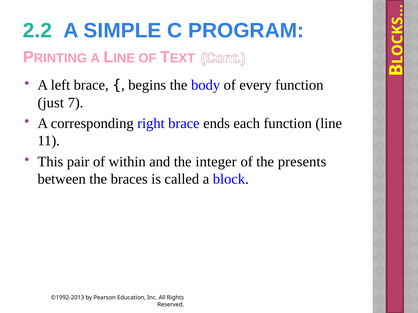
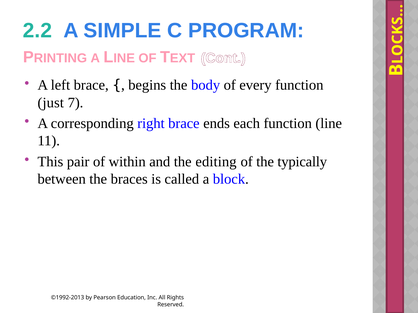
integer: integer -> editing (216, 162)
presents: presents -> typically (302, 162)
